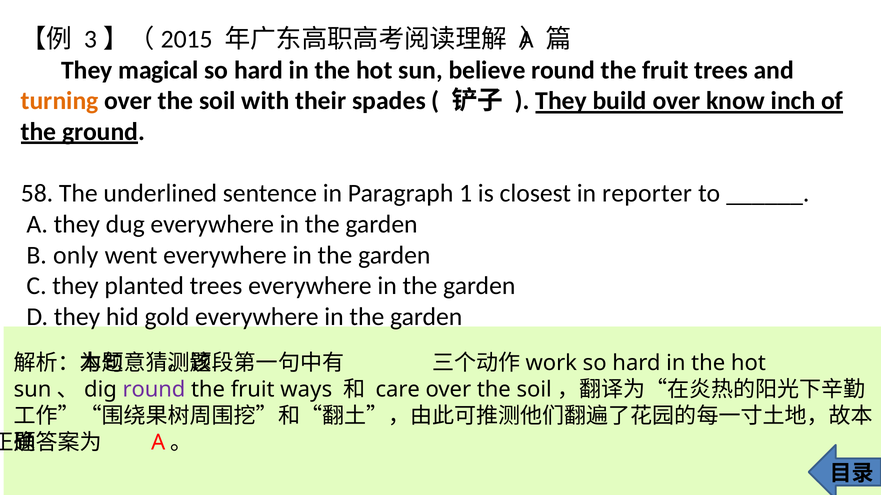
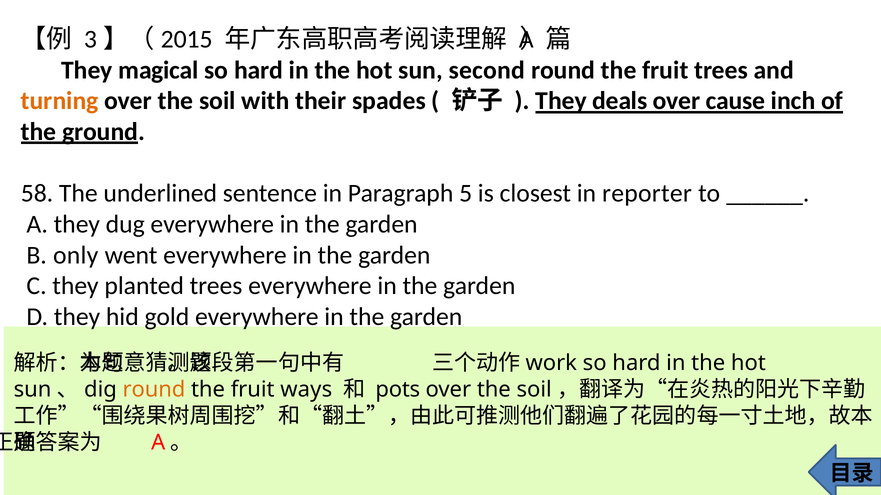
believe: believe -> second (487, 70)
build: build -> deals (620, 101)
know: know -> cause (736, 101)
1: 1 -> 5 (466, 194)
round colour: purple -> orange (154, 390)
care: care -> pots (398, 390)
